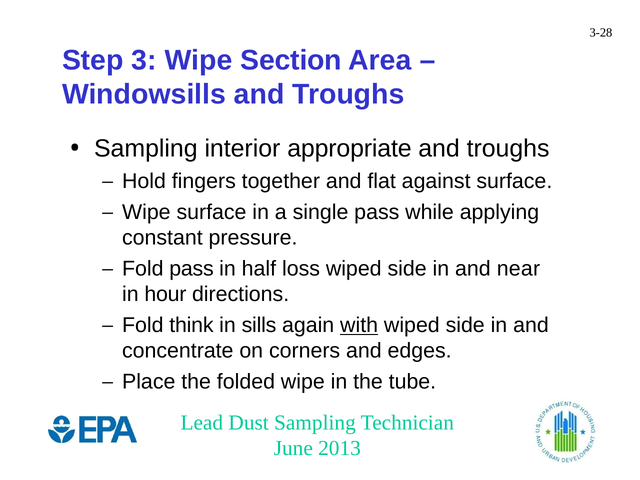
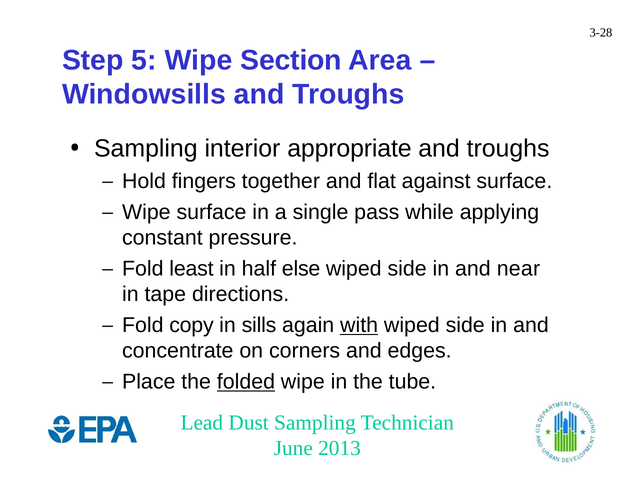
3: 3 -> 5 (144, 60)
Fold pass: pass -> least (191, 269)
loss: loss -> else (301, 269)
hour: hour -> tape (165, 294)
think: think -> copy (191, 325)
folded underline: none -> present (246, 382)
